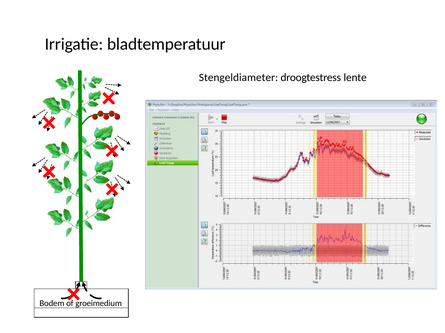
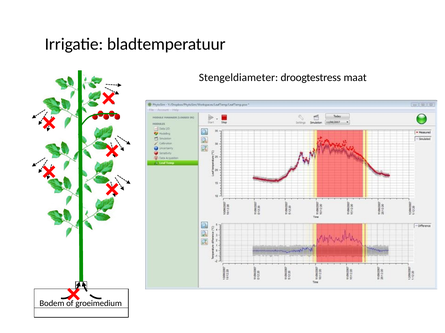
lente: lente -> maat (355, 78)
